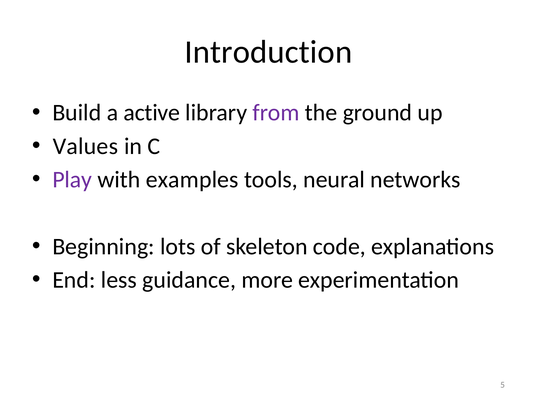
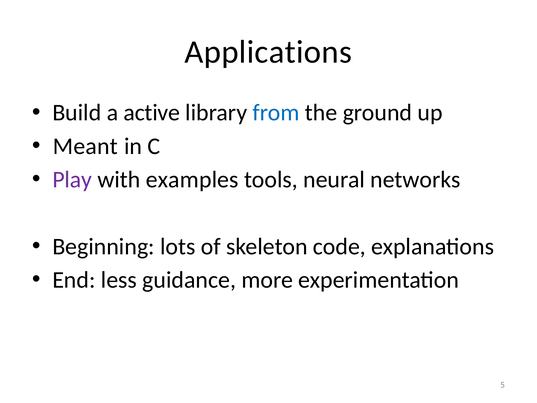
Introduction: Introduction -> Applications (268, 52)
from colour: purple -> blue (276, 113)
Values: Values -> Meant (85, 146)
